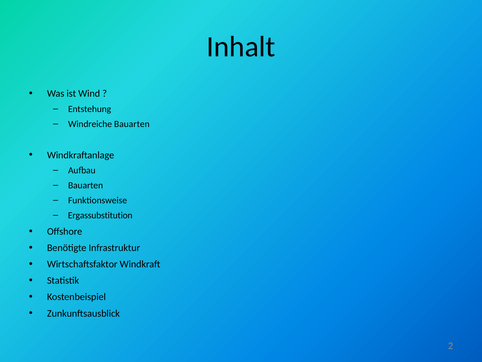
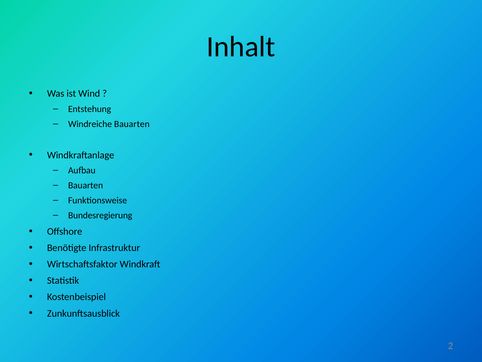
Ergassubstitution: Ergassubstitution -> Bundesregierung (100, 215)
